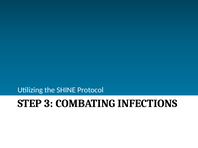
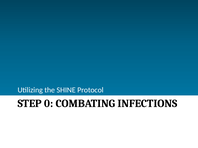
3: 3 -> 0 (49, 104)
